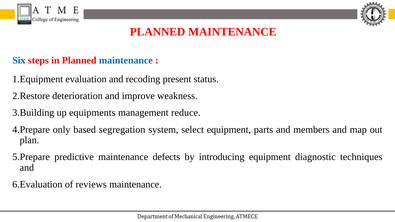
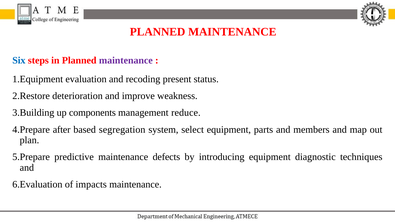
maintenance colour: blue -> purple (126, 60)
equipments: equipments -> components (92, 113)
only: only -> after (62, 130)
reviews: reviews -> impacts (91, 185)
